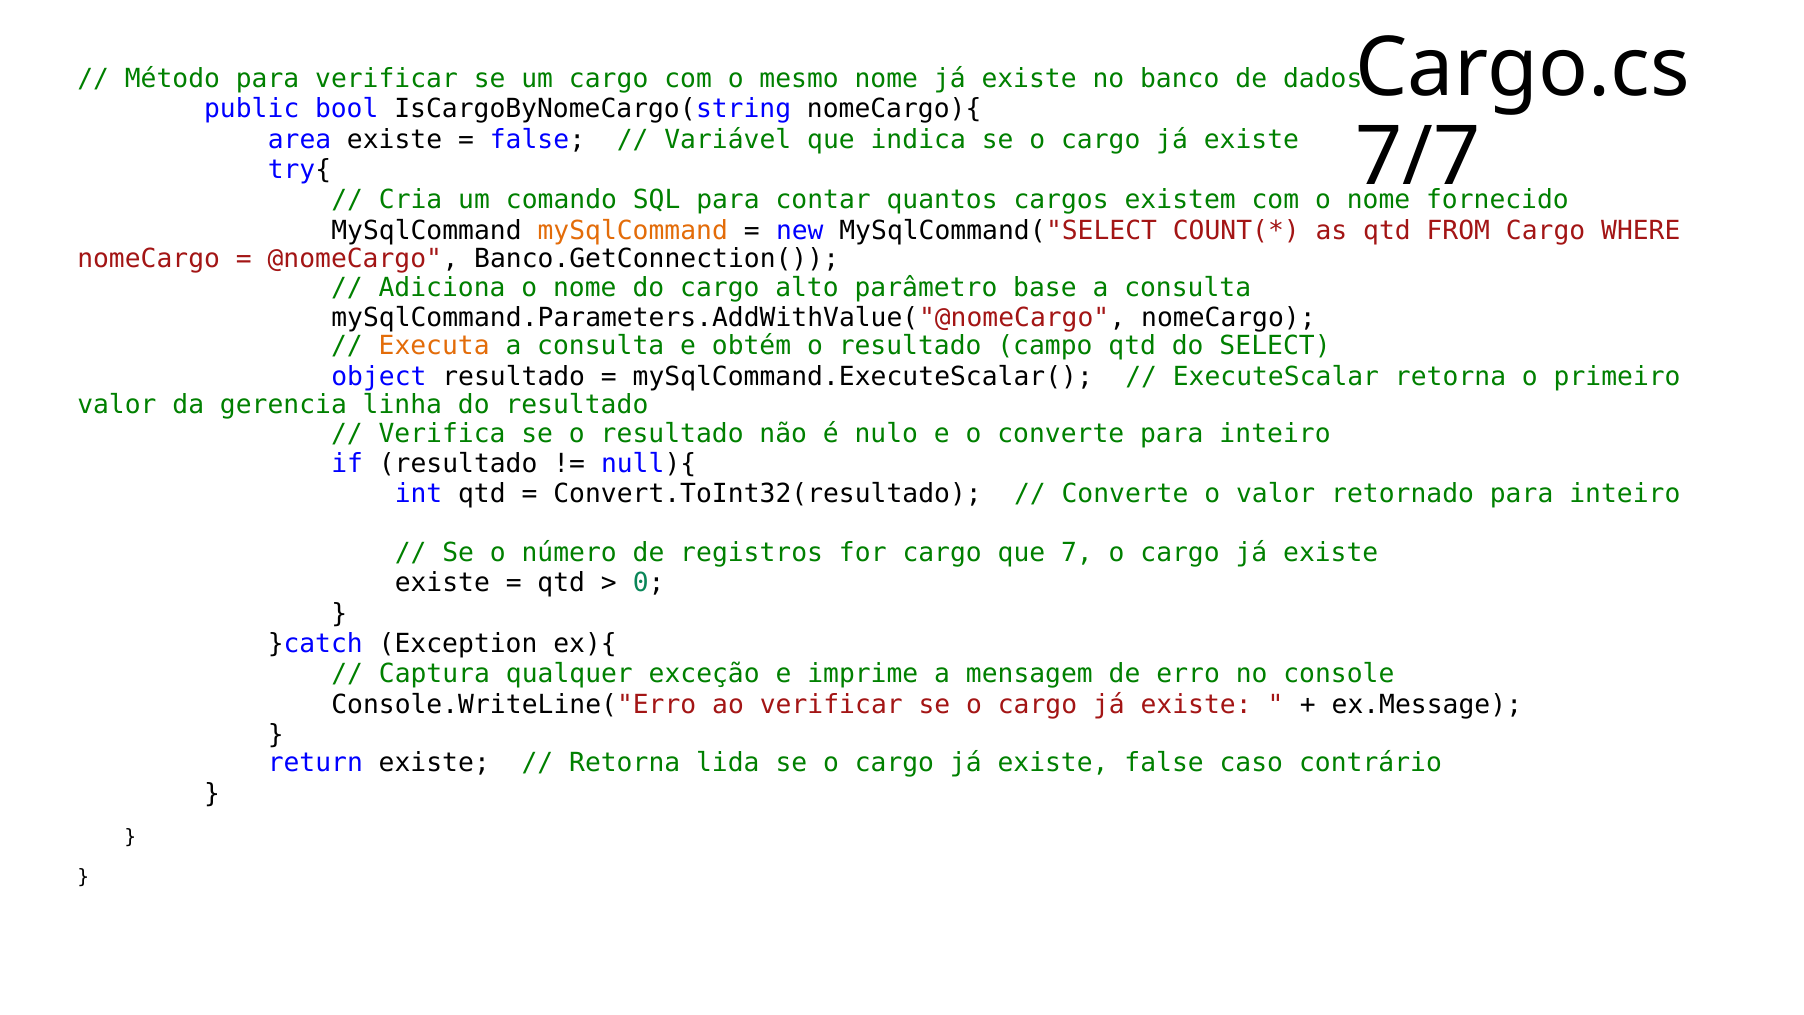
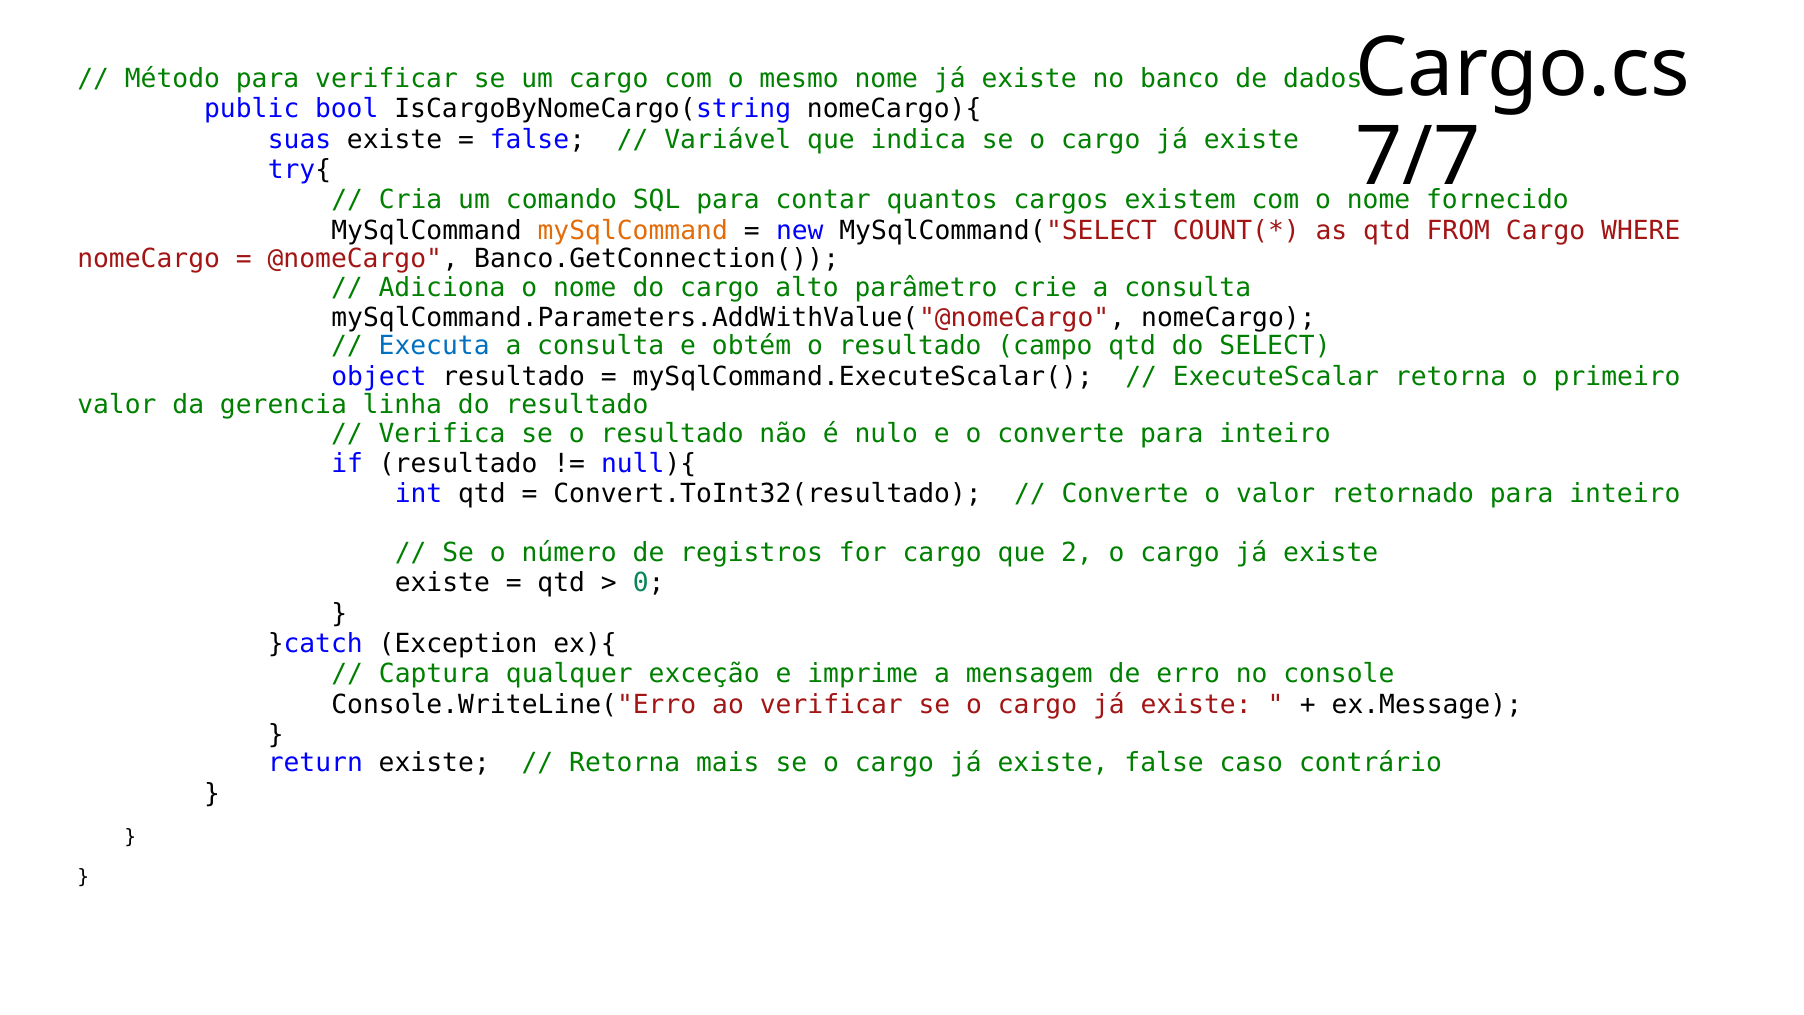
area: area -> suas (300, 139)
base: base -> crie (1045, 287)
Executa colour: orange -> blue (434, 346)
7: 7 -> 2 (1077, 553)
lida: lida -> mais (728, 763)
